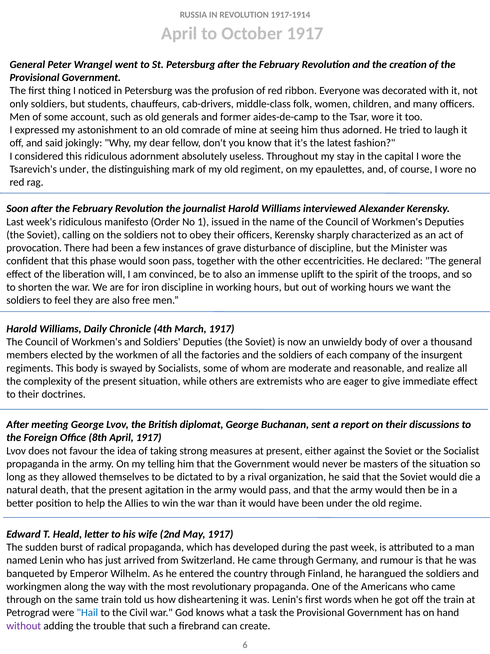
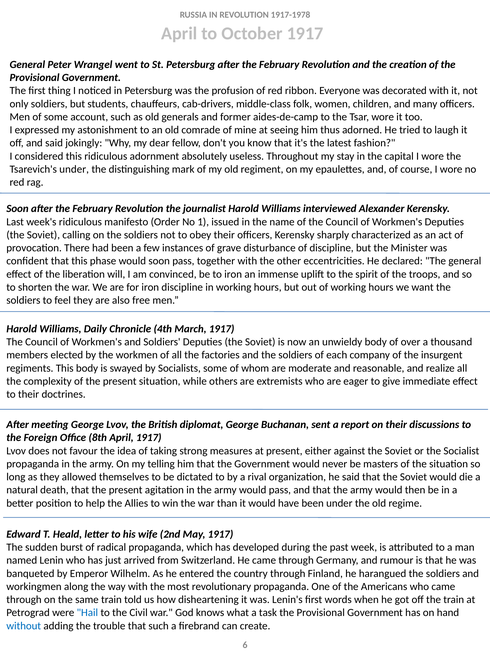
1917-1914: 1917-1914 -> 1917-1978 (290, 15)
to also: also -> iron (233, 274)
without colour: purple -> blue (24, 625)
